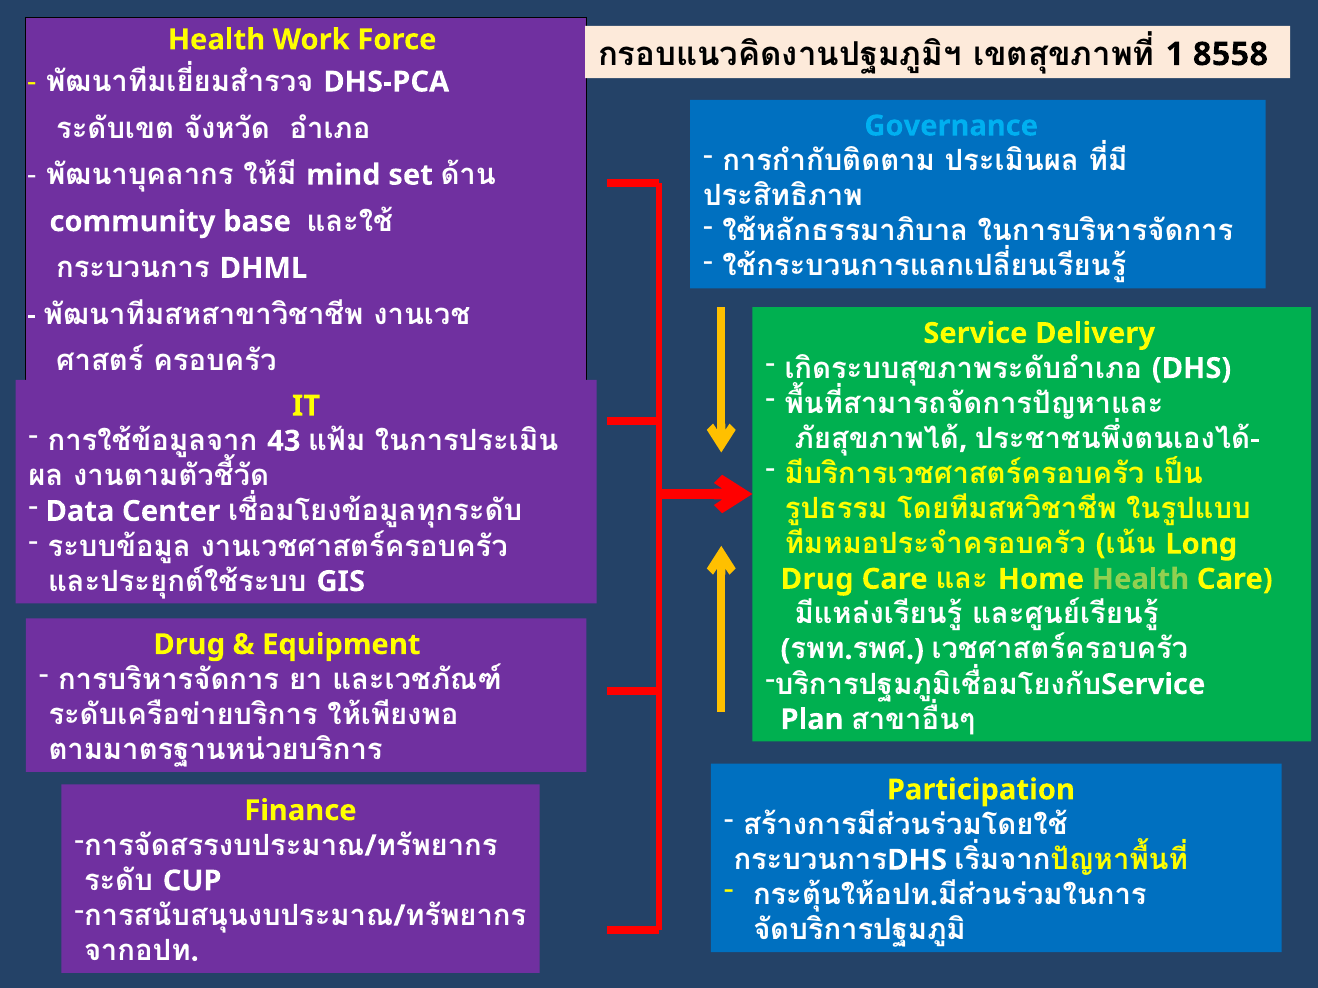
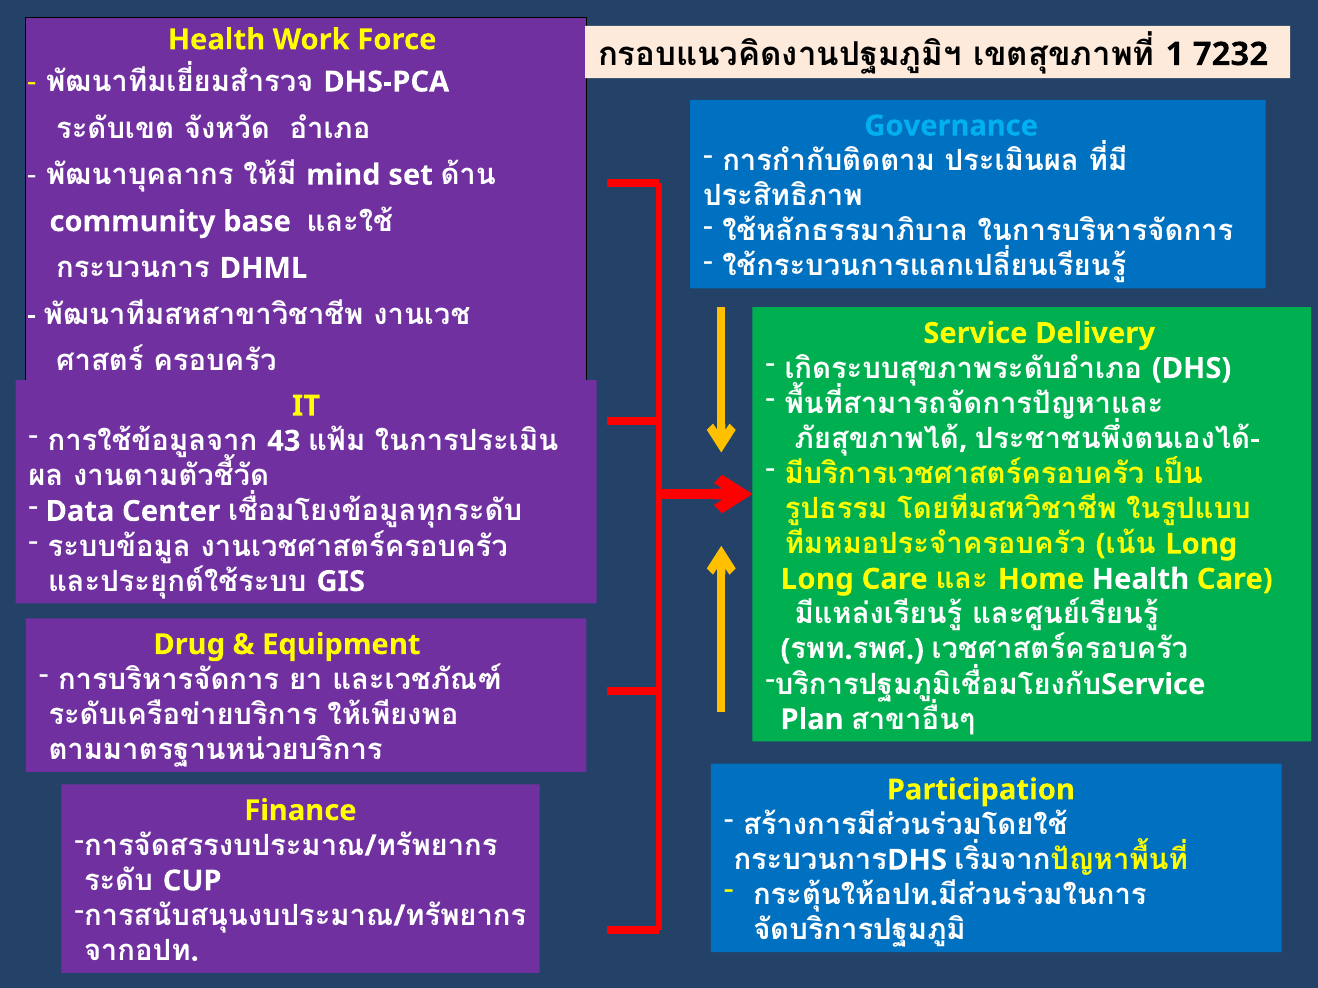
8558: 8558 -> 7232 (1230, 54)
Drug: Drug -> Long (817, 579)
Health colour: light green -> white (1140, 579)
